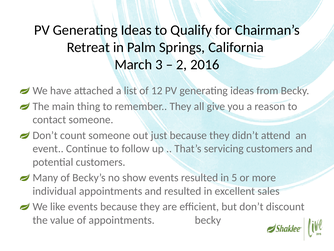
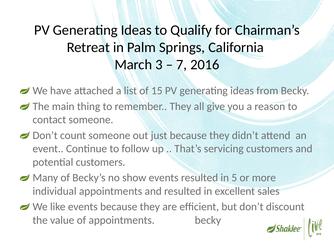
2: 2 -> 7 (182, 65)
12: 12 -> 15 (157, 91)
